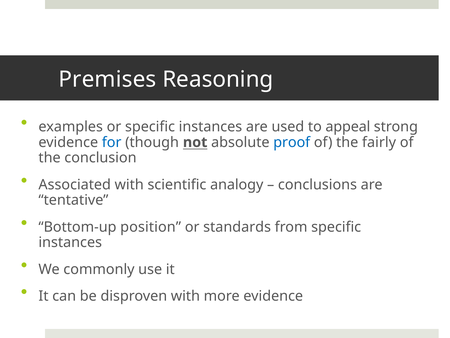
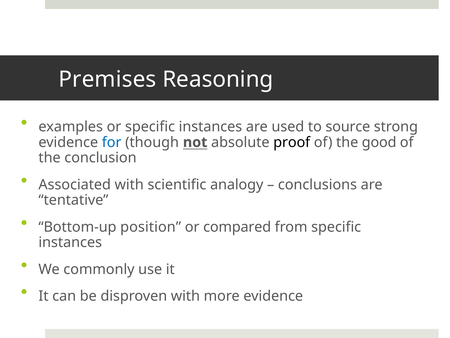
appeal: appeal -> source (348, 127)
proof colour: blue -> black (292, 142)
fairly: fairly -> good (379, 142)
standards: standards -> compared (237, 227)
